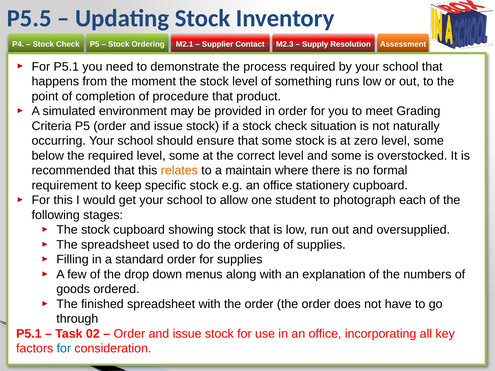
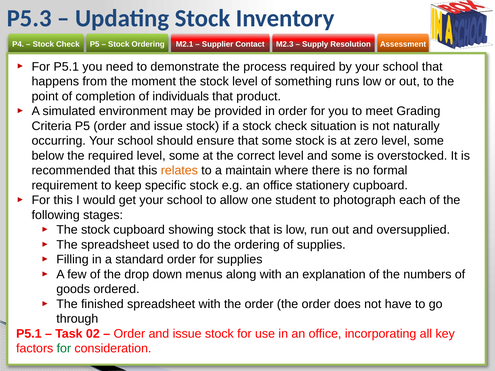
P5.5: P5.5 -> P5.3 (29, 19)
procedure: procedure -> individuals (181, 96)
for colour: blue -> green (64, 349)
